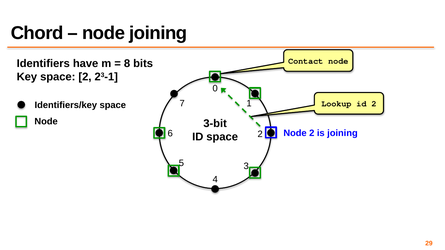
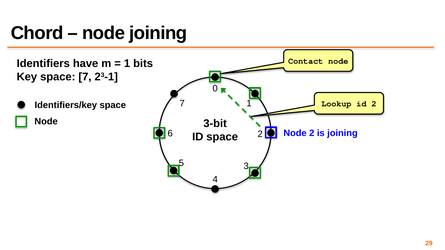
8: 8 -> 1 (127, 64)
space 2: 2 -> 7 (85, 77)
